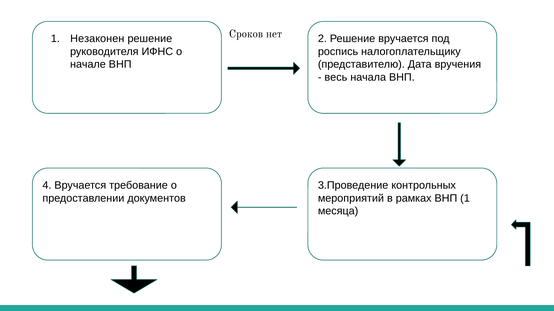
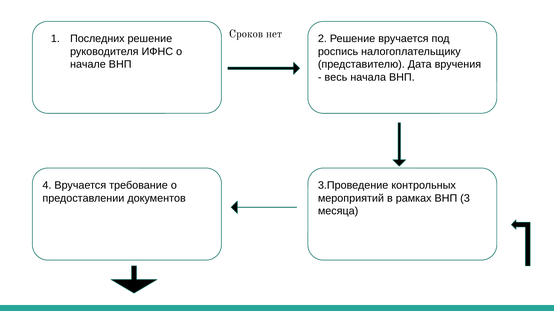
Незаконен: Незаконен -> Последних (97, 39)
ВНП 1: 1 -> 3 (465, 199)
